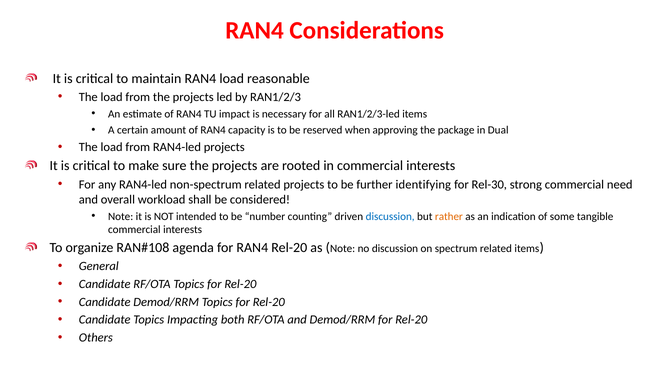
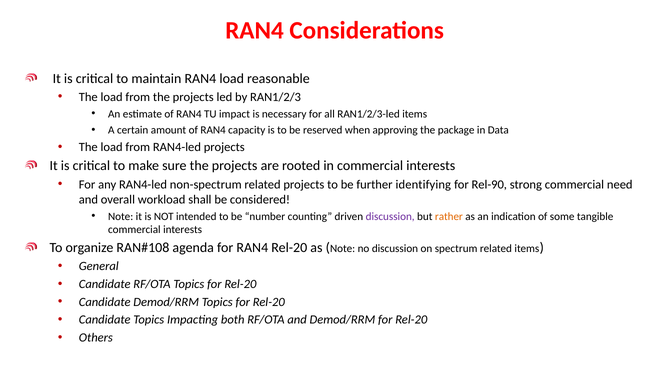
Dual: Dual -> Data (498, 130)
Rel-30: Rel-30 -> Rel-90 (489, 185)
discussion colour: blue -> purple (390, 217)
